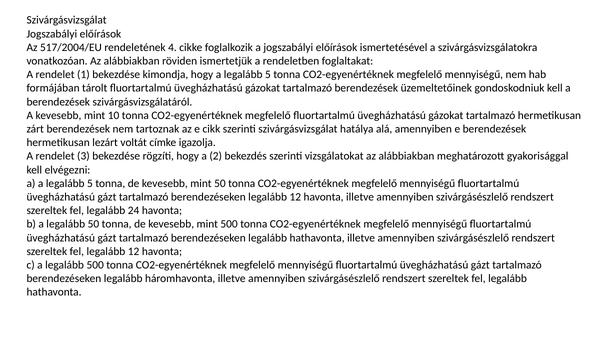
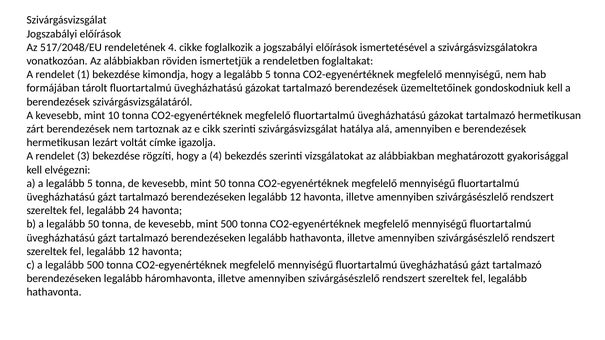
517/2004/EU: 517/2004/EU -> 517/2048/EU (71, 47)
a 2: 2 -> 4 (216, 156)
